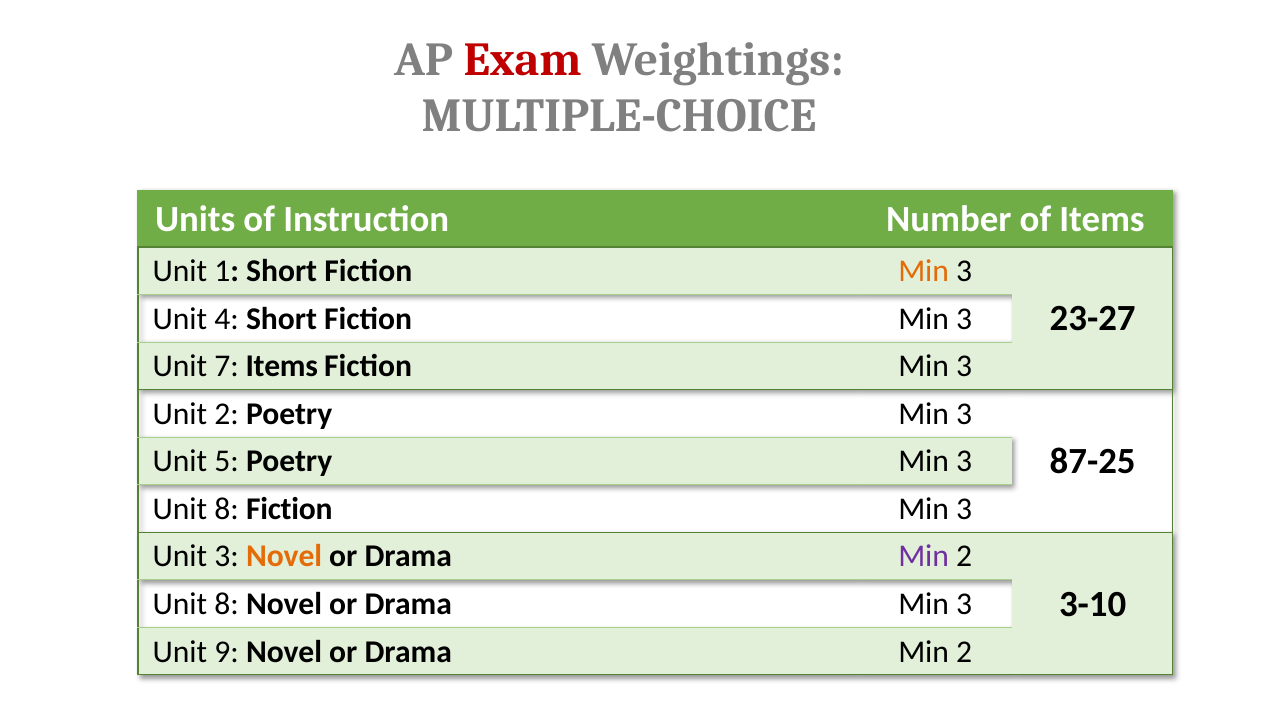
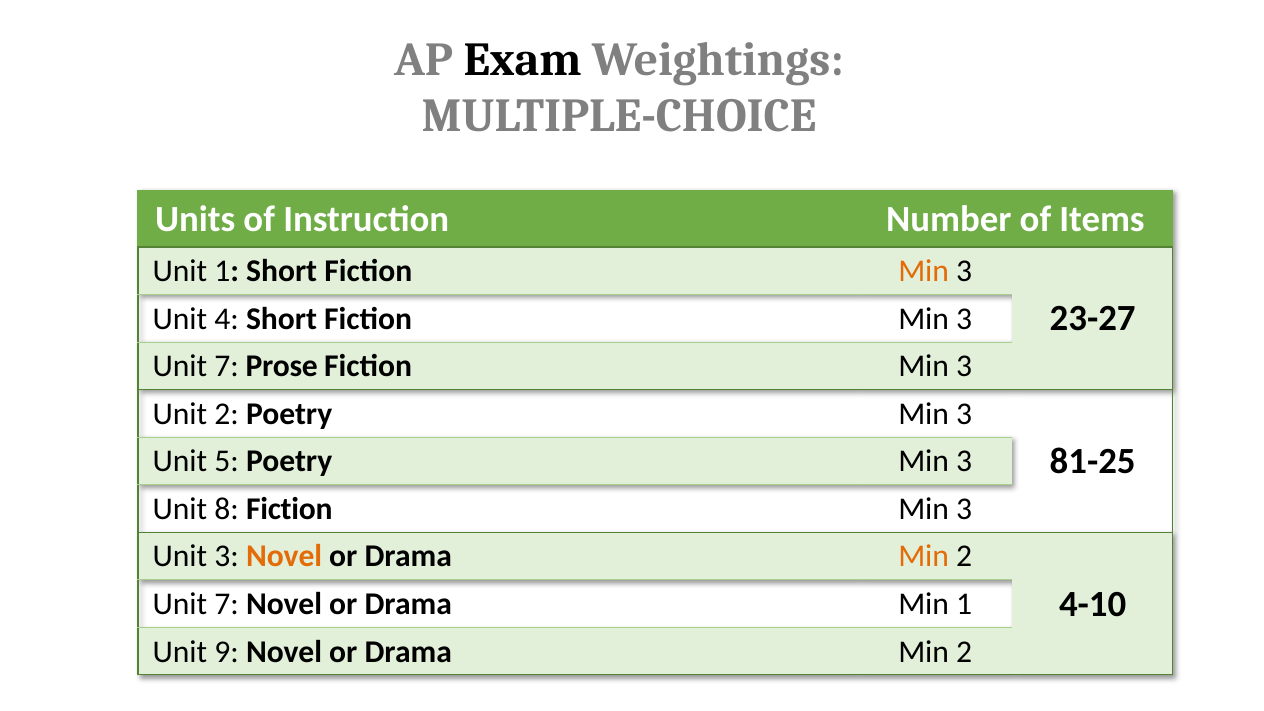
Exam colour: red -> black (523, 59)
7 Items: Items -> Prose (282, 366)
87-25: 87-25 -> 81-25 (1093, 461)
Min colour: purple -> orange (924, 557)
3-10: 3-10 -> 4-10 (1093, 604)
8: 8 -> 7 (227, 604)
Drama Min 3: 3 -> 1 (964, 604)
